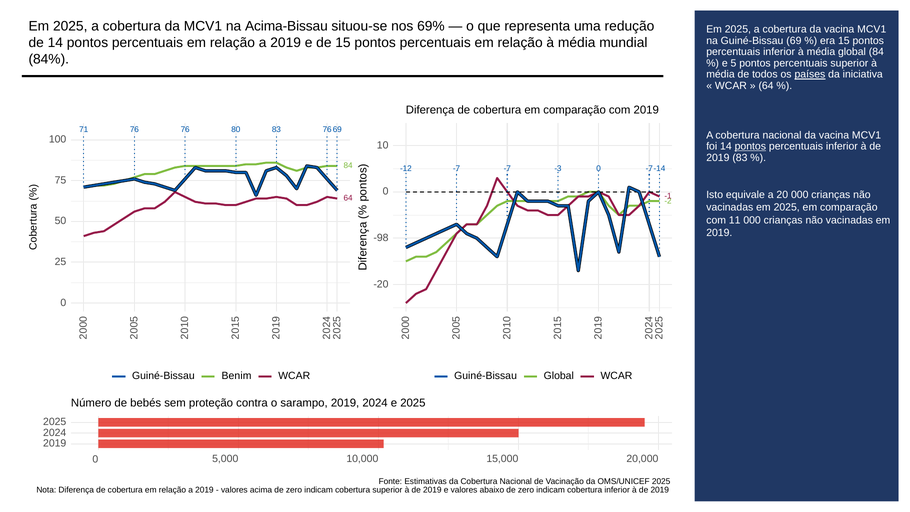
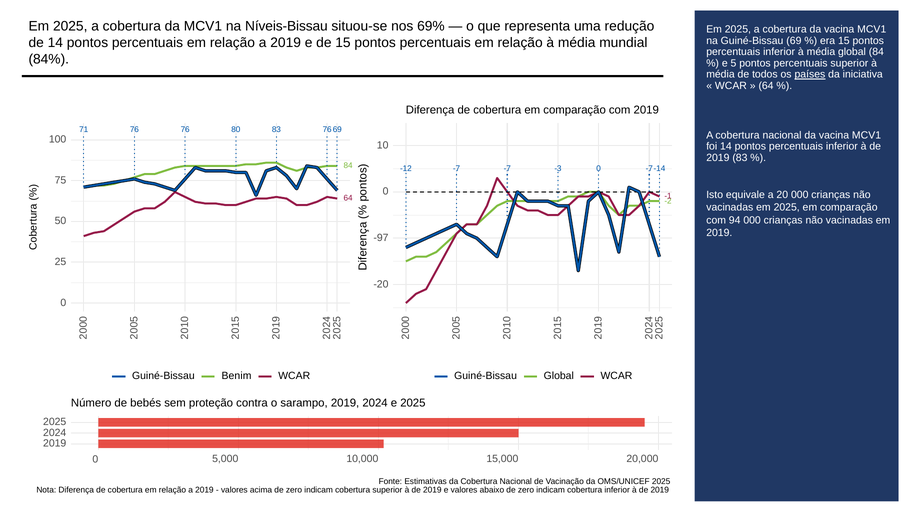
Acima-Bissau: Acima-Bissau -> Níveis-Bissau (286, 26)
pontos underline: present -> none (750, 146)
11: 11 -> 94 (735, 220)
-98: -98 -> -97 (381, 238)
